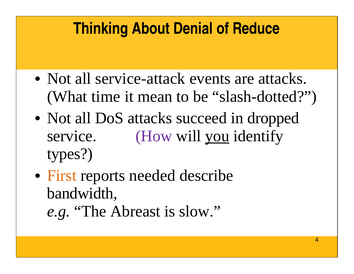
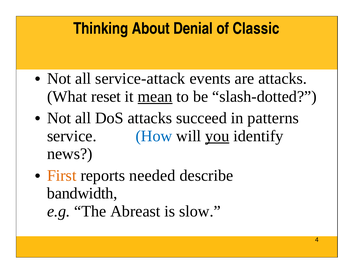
Reduce: Reduce -> Classic (256, 29)
time: time -> reset (106, 96)
mean underline: none -> present (155, 96)
dropped: dropped -> patterns (273, 118)
How colour: purple -> blue (154, 136)
types: types -> news (70, 154)
